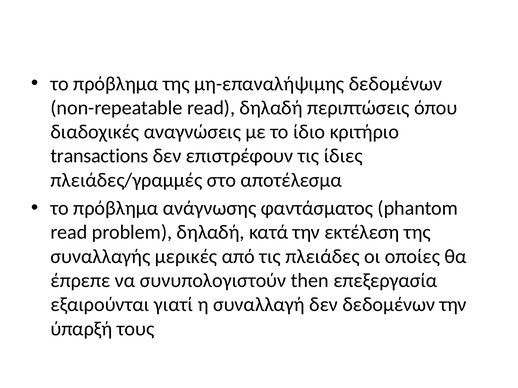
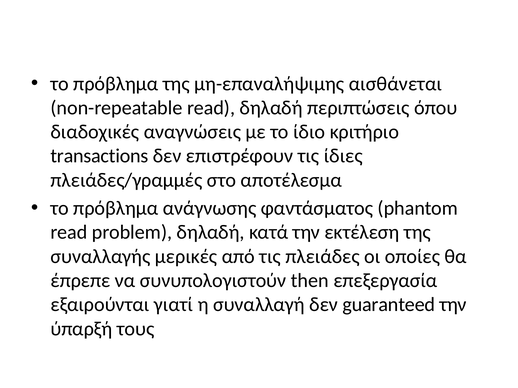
μη-επαναλήψιμης δεδομένων: δεδομένων -> αισθάνεται (395, 84)
δεν δεδομένων: δεδομένων -> guaranteed (389, 305)
